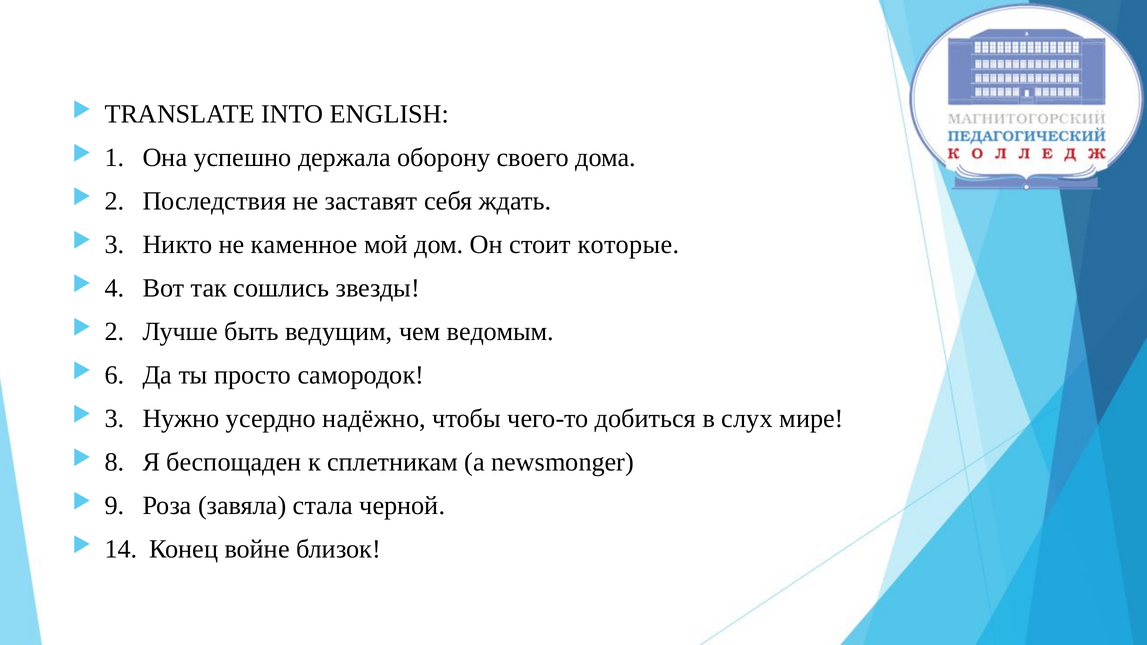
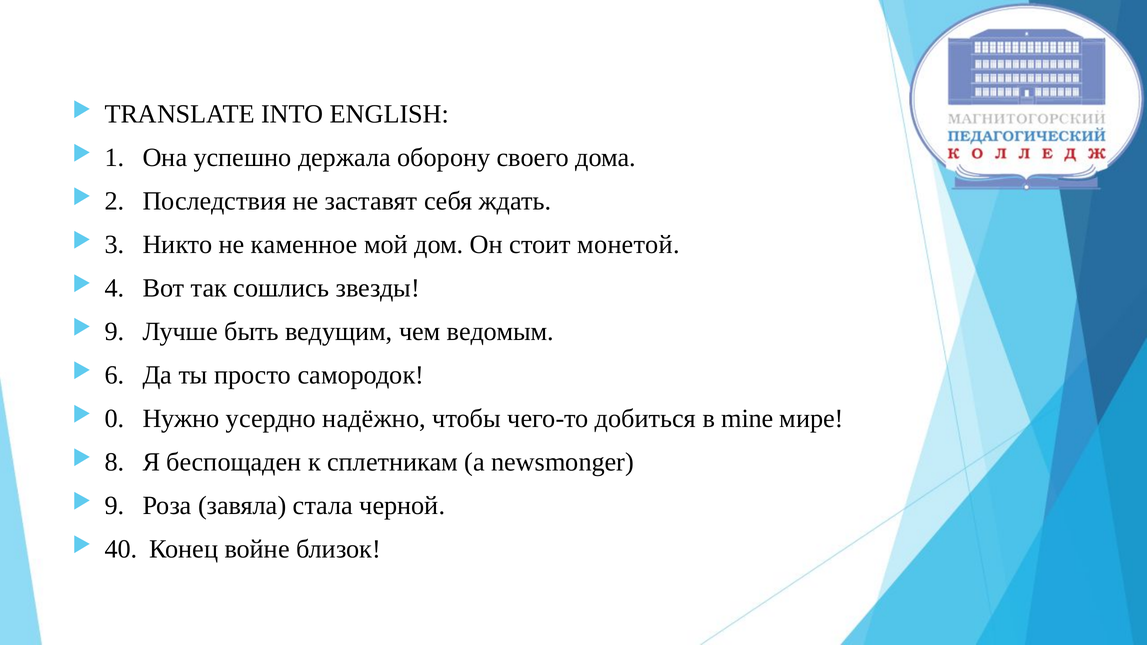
которые: которые -> монетой (629, 245)
2: 2 -> 9 (114, 332)
3: 3 -> 0 (114, 419)
слух: слух -> mine (747, 419)
14: 14 -> 40 (121, 549)
